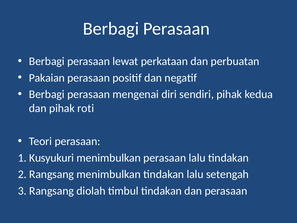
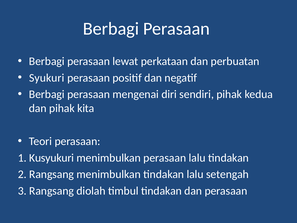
Pakaian: Pakaian -> Syukuri (47, 78)
roti: roti -> kita (86, 108)
